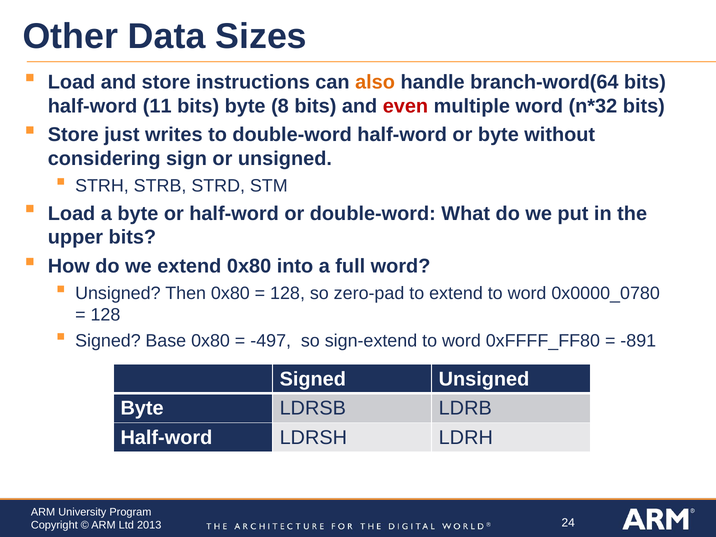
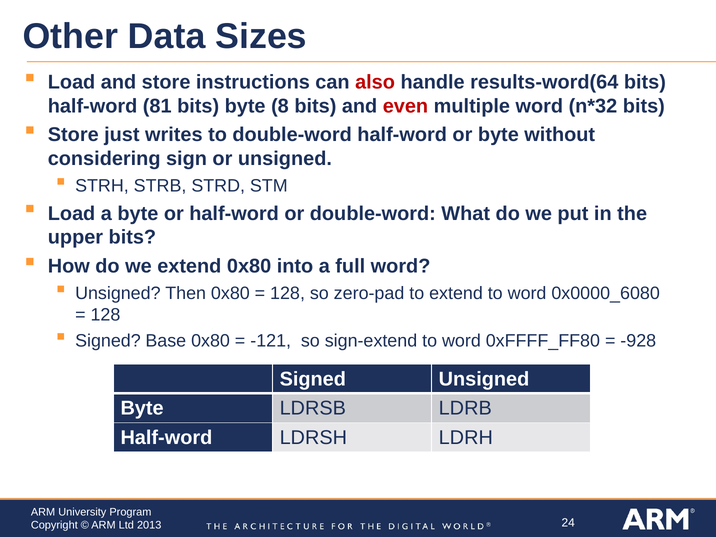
also colour: orange -> red (375, 82)
branch-word(64: branch-word(64 -> results-word(64 (544, 82)
11: 11 -> 81 (157, 106)
0x0000_0780: 0x0000_0780 -> 0x0000_6080 (606, 293)
-497: -497 -> -121 (271, 341)
-891: -891 -> -928 (638, 341)
